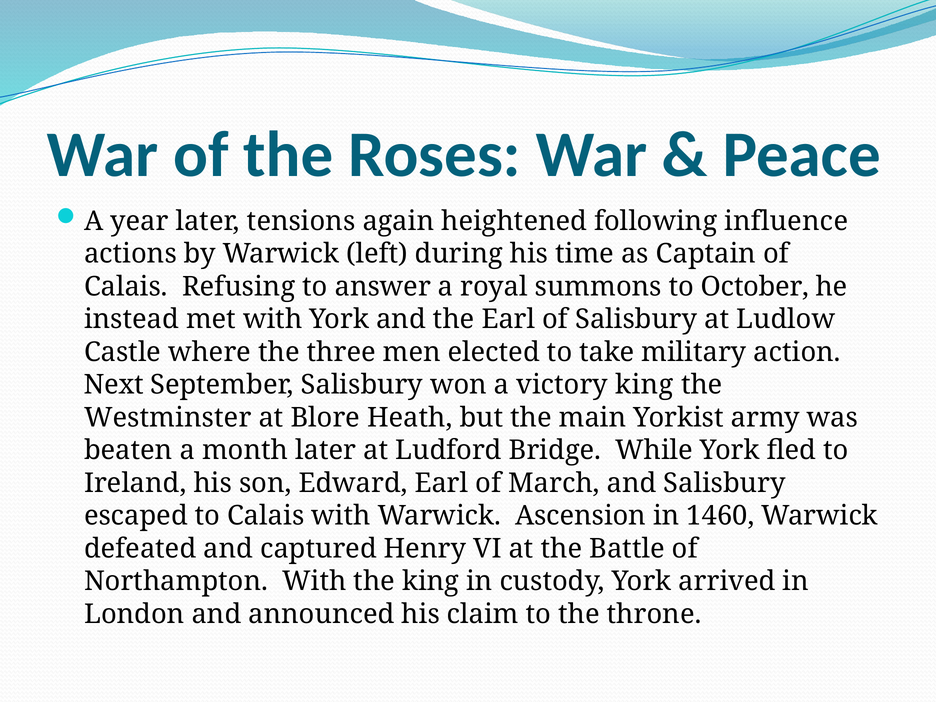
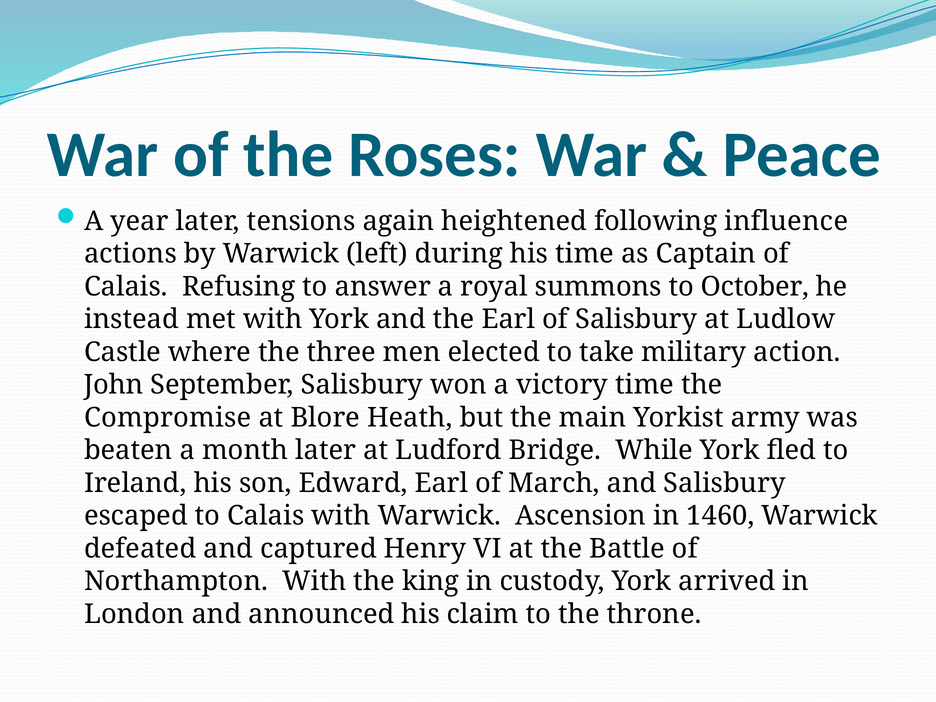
Next: Next -> John (114, 385)
victory king: king -> time (645, 385)
Westminster: Westminster -> Compromise (168, 418)
